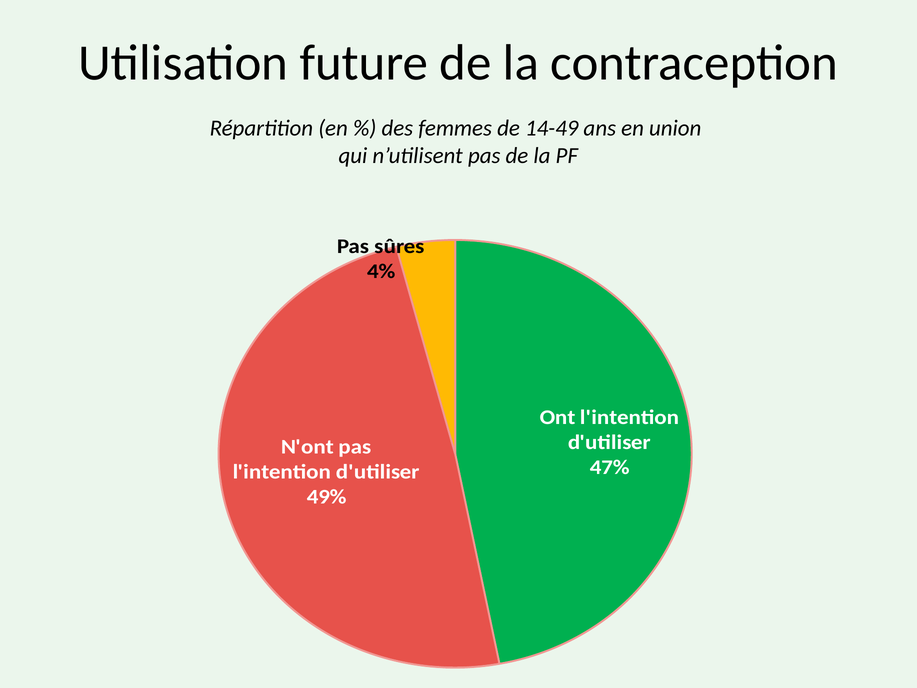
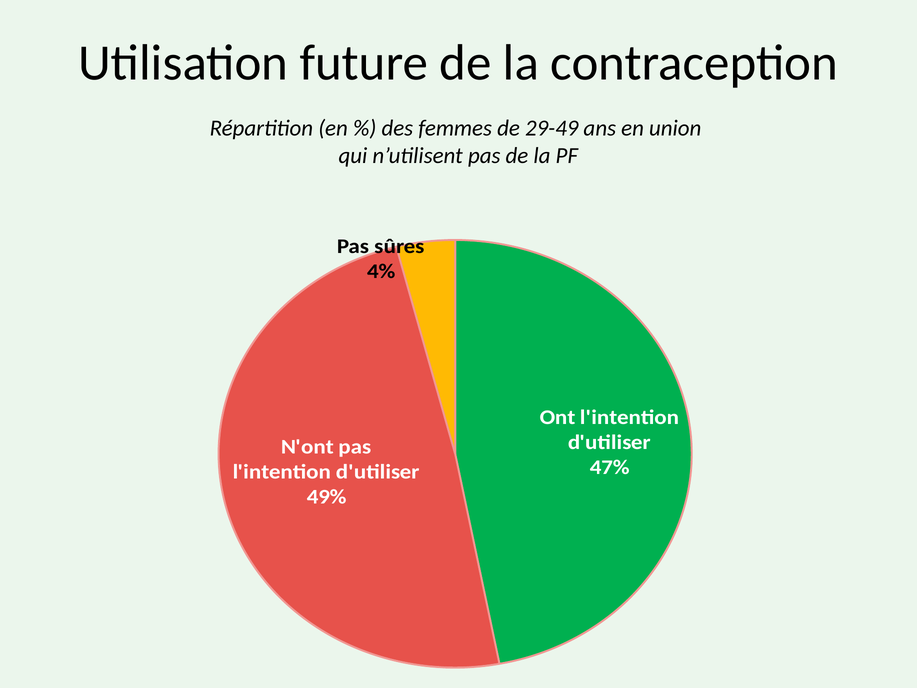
14-49: 14-49 -> 29-49 (552, 128)
